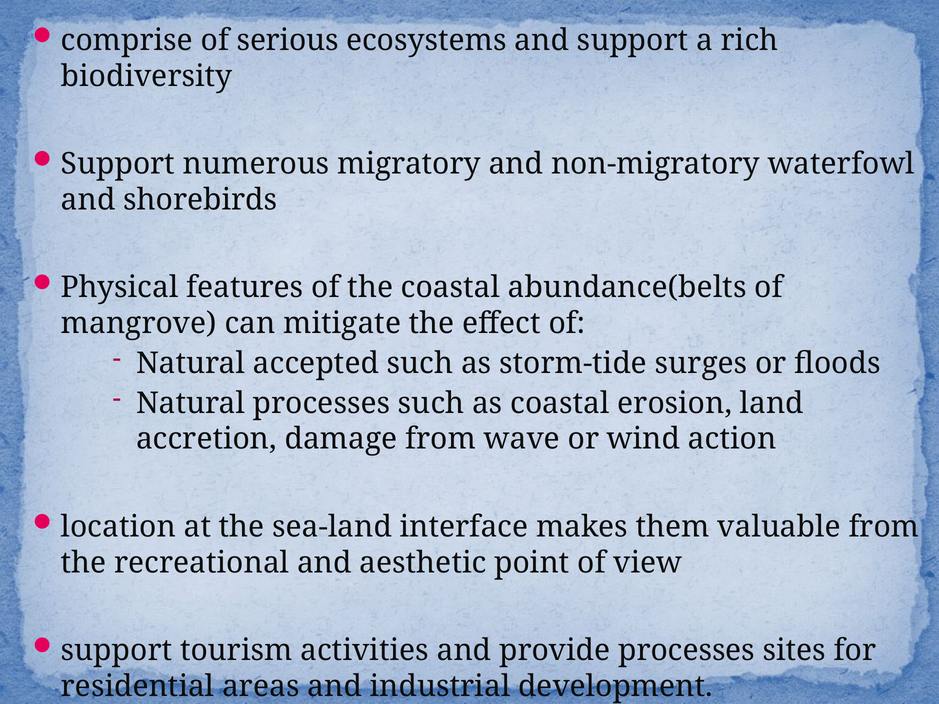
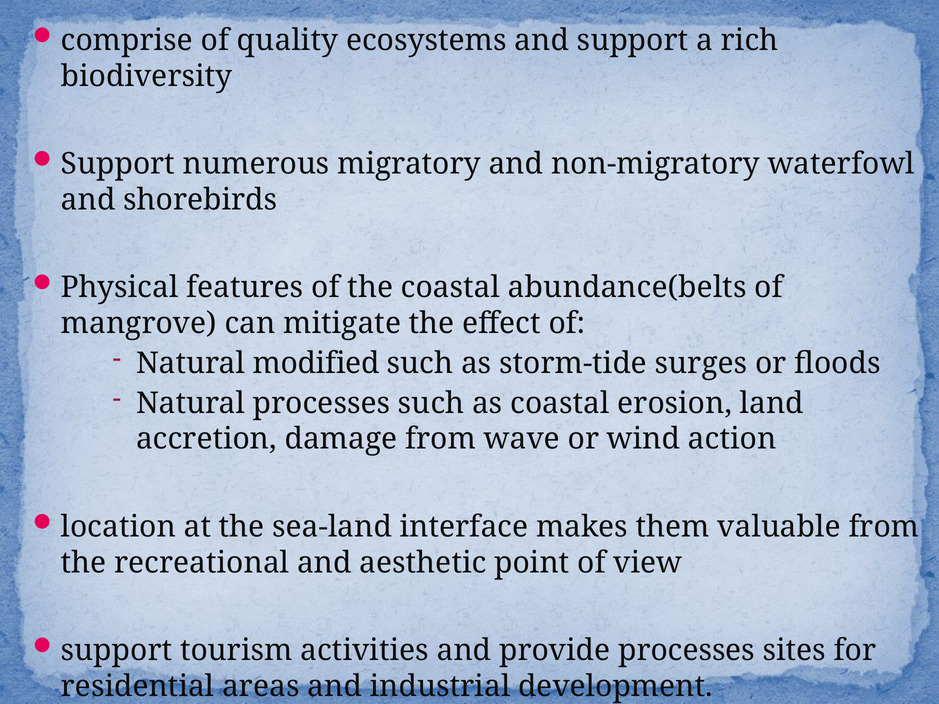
serious: serious -> quality (288, 40)
accepted: accepted -> modified (316, 363)
